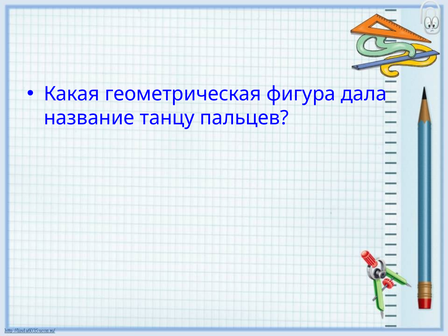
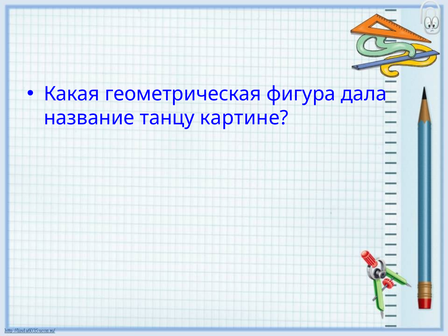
пальцев: пальцев -> картине (244, 118)
